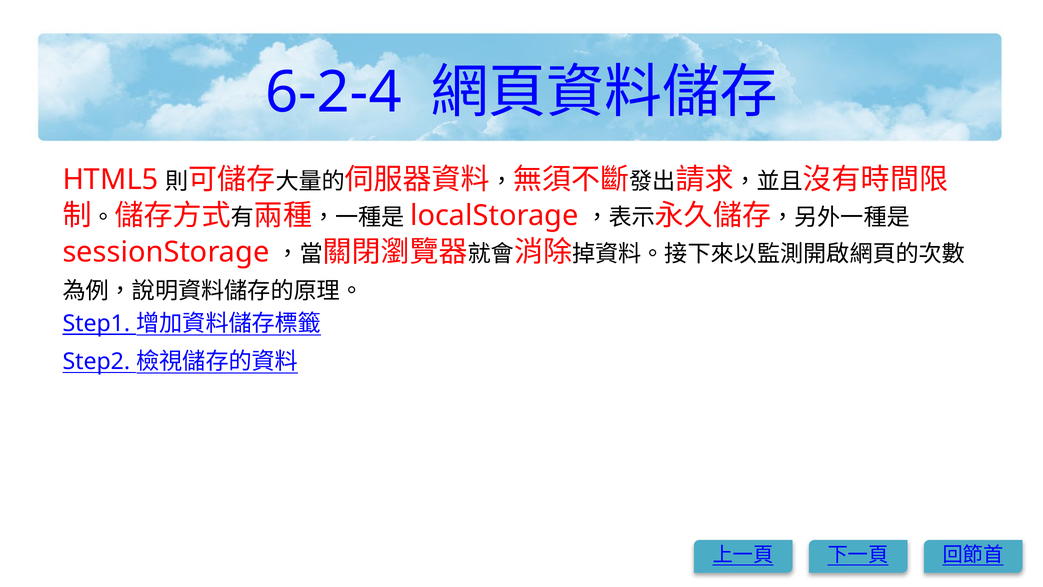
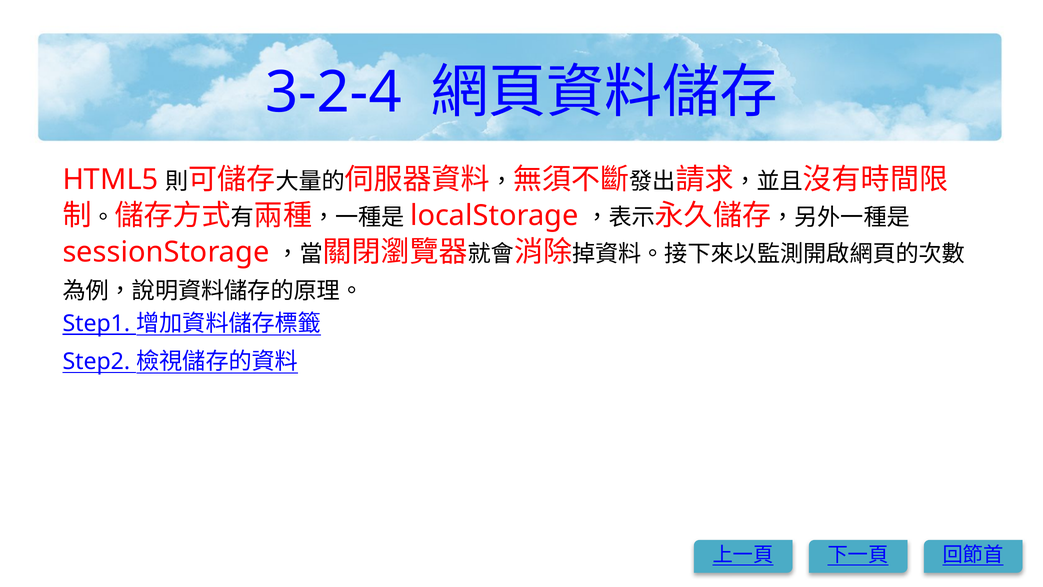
6-2-4: 6-2-4 -> 3-2-4 (333, 93)
